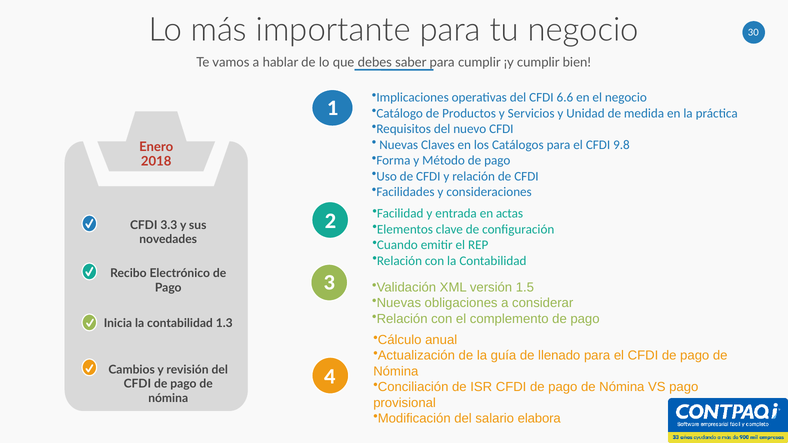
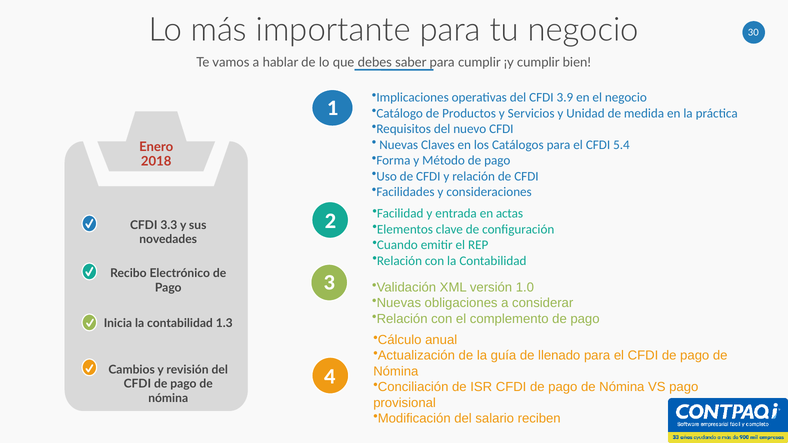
6.6: 6.6 -> 3.9 (565, 98)
9.8: 9.8 -> 5.4 (621, 145)
1.5: 1.5 -> 1.0 (525, 287)
elabora: elabora -> reciben (539, 419)
